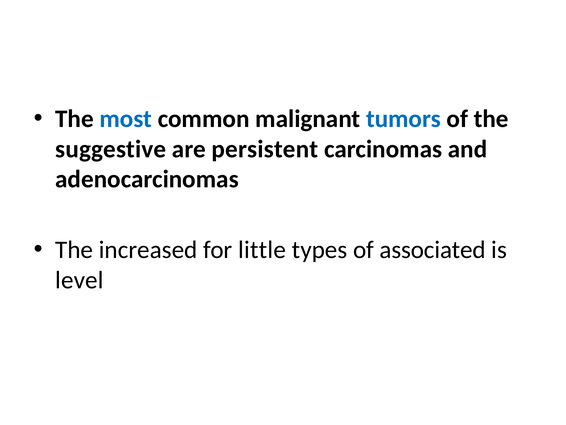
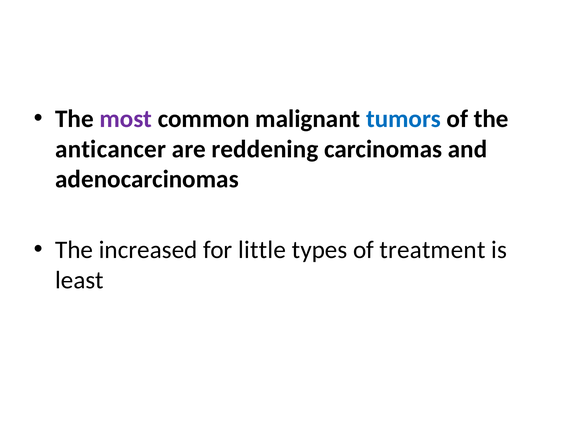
most colour: blue -> purple (126, 119)
suggestive: suggestive -> anticancer (111, 149)
persistent: persistent -> reddening (265, 149)
associated: associated -> treatment (432, 250)
level: level -> least (79, 280)
